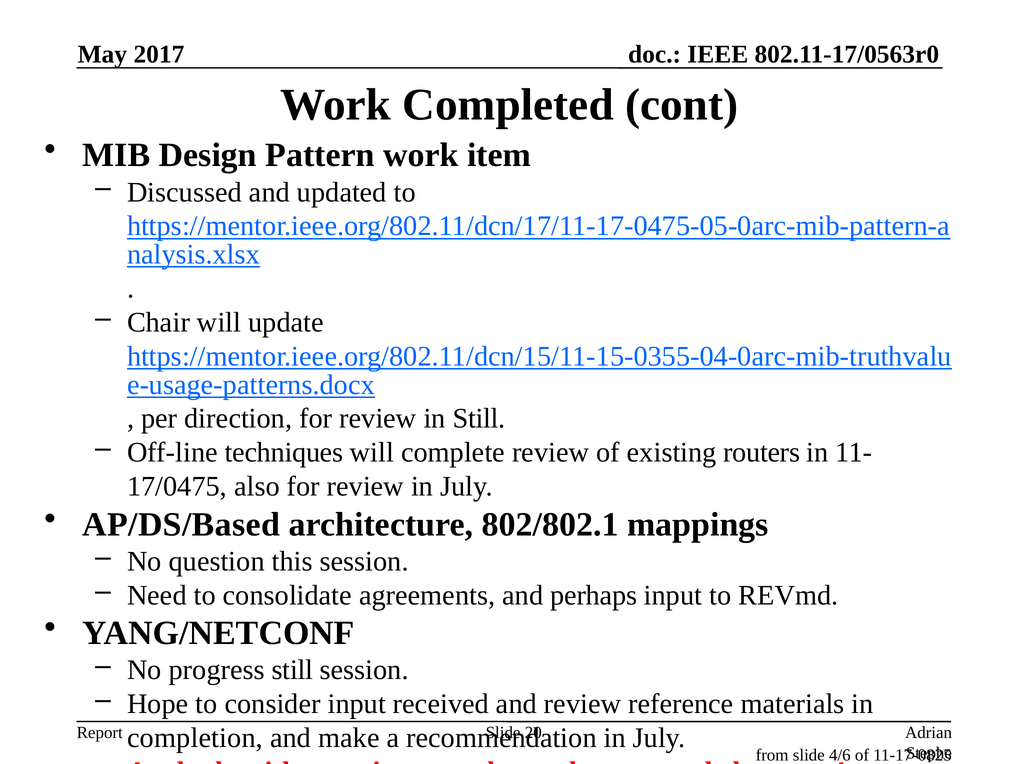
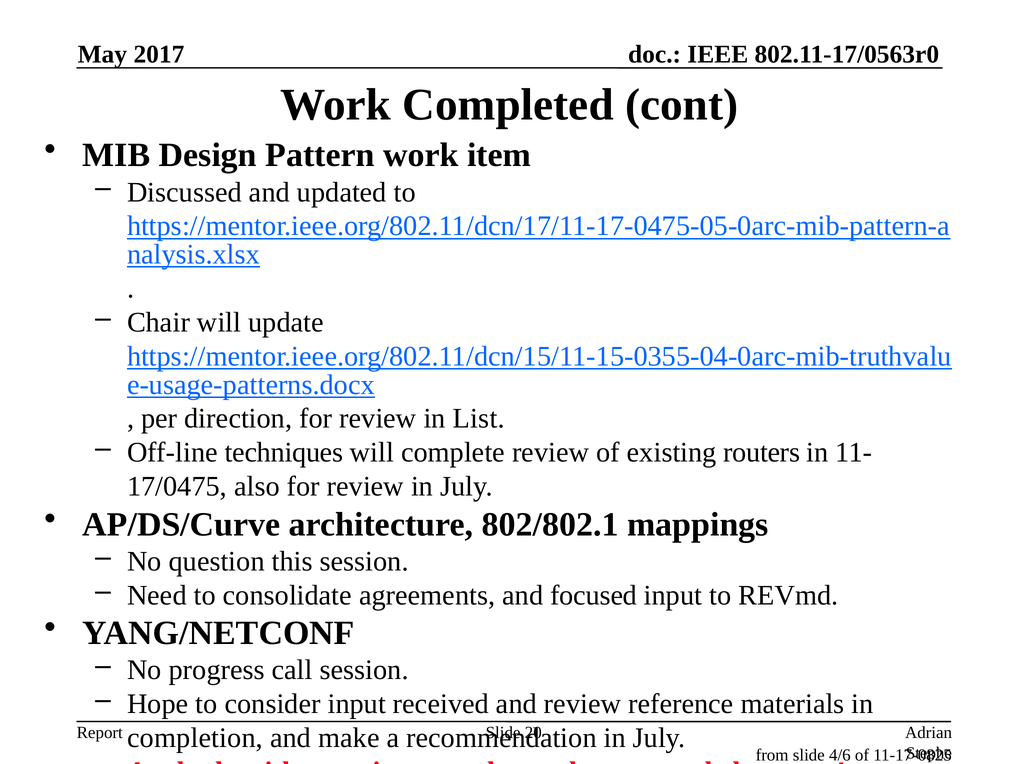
in Still: Still -> List (479, 419)
AP/DS/Based: AP/DS/Based -> AP/DS/Curve (181, 525)
perhaps: perhaps -> focused (594, 595)
progress still: still -> call (292, 670)
